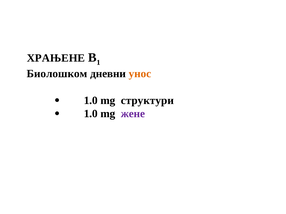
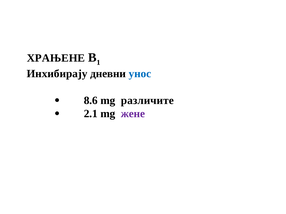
Биолошком: Биолошком -> Инхибирају (57, 74)
унос colour: orange -> blue (140, 74)
1.0: 1.0 -> 8.6 (91, 101)
структури: структури -> различите (147, 101)
1.0: 1.0 -> 2.1 (91, 114)
